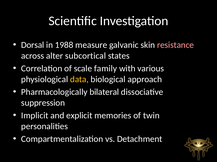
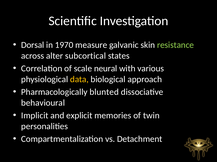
1988: 1988 -> 1970 (64, 45)
resistance colour: pink -> light green (176, 45)
family: family -> neural (106, 69)
bilateral: bilateral -> blunted (104, 92)
suppression: suppression -> behavioural (43, 103)
